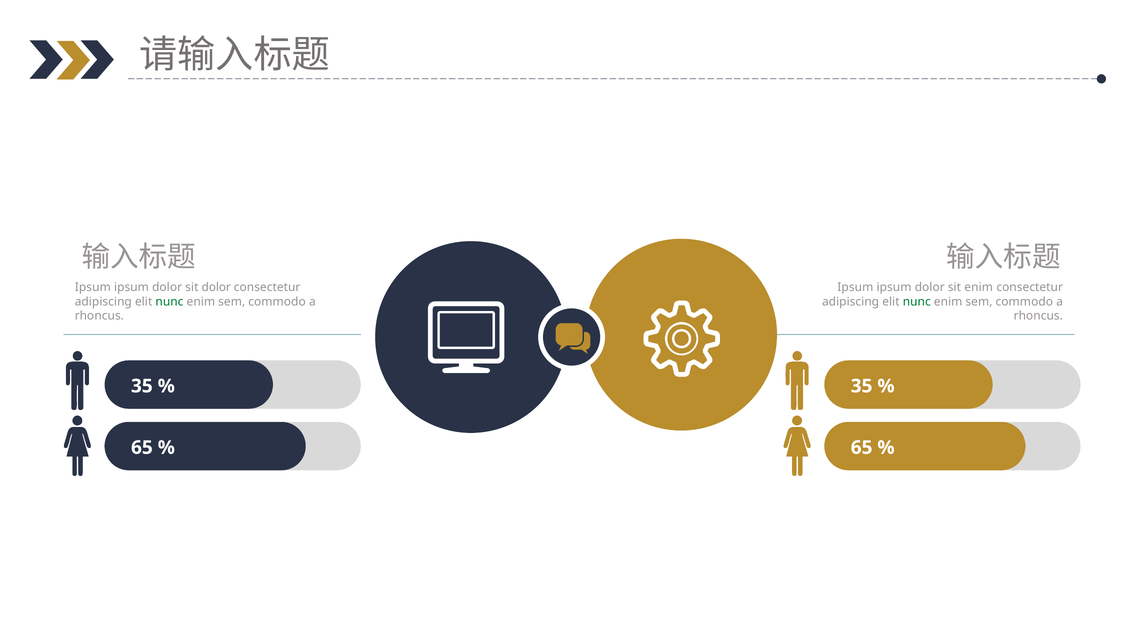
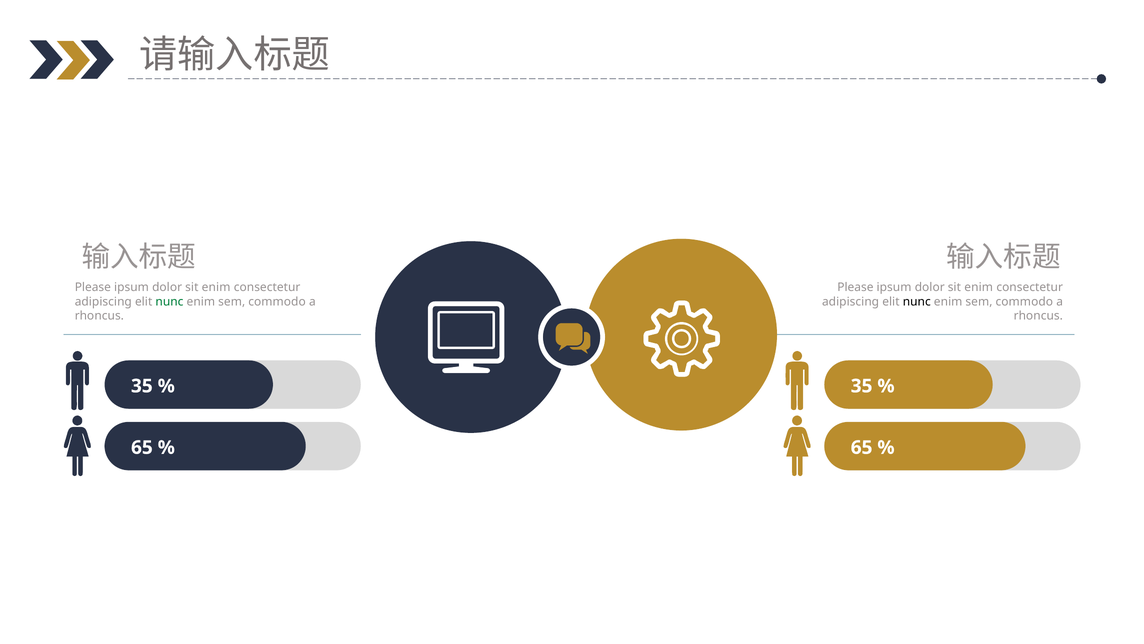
Ipsum: Ipsum -> Please (93, 287)
dolor: dolor -> enim (216, 287)
Ipsum: Ipsum -> Please (855, 287)
nunc colour: green -> black (917, 301)
